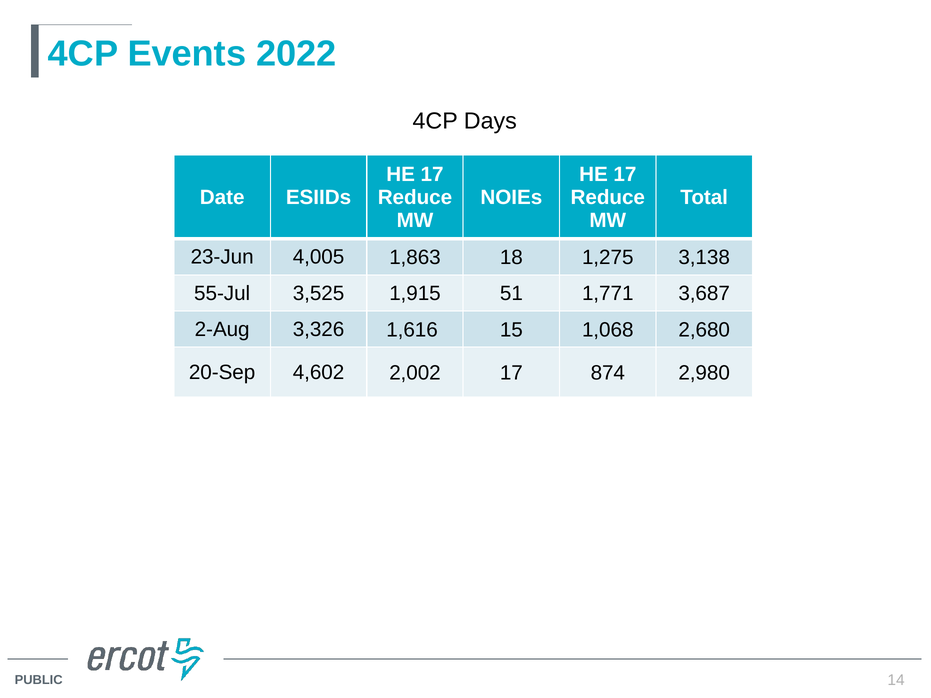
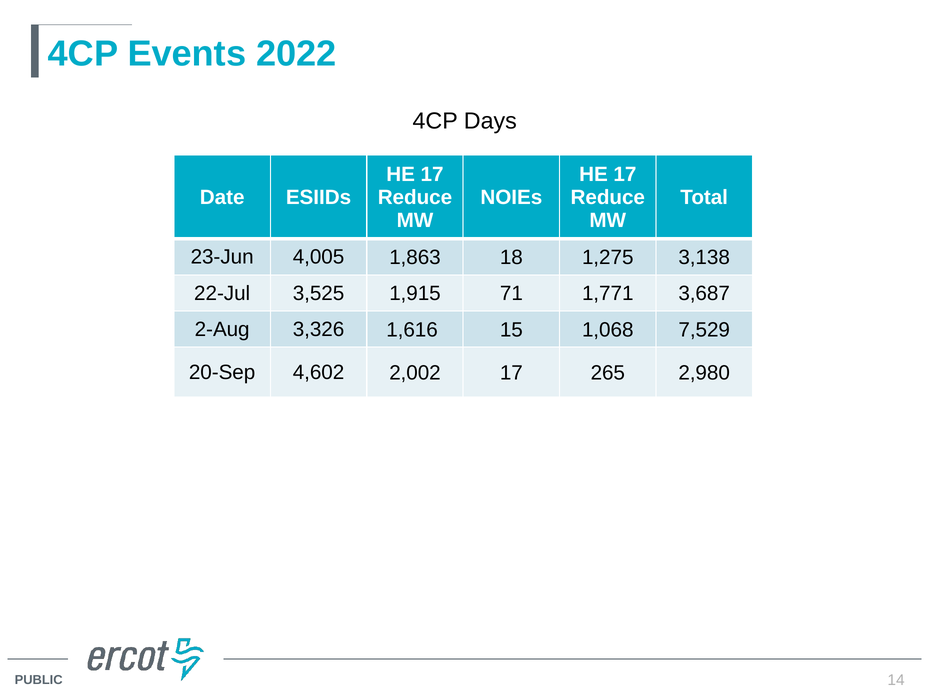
55-Jul: 55-Jul -> 22-Jul (222, 293)
51: 51 -> 71 (511, 294)
2,680: 2,680 -> 7,529 (704, 330)
874: 874 -> 265 (608, 373)
